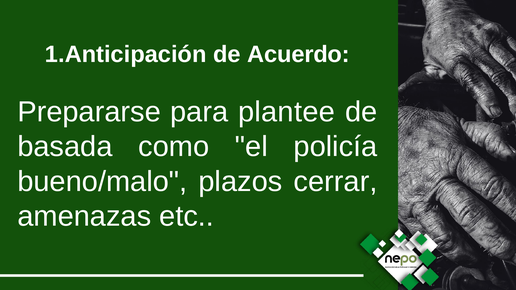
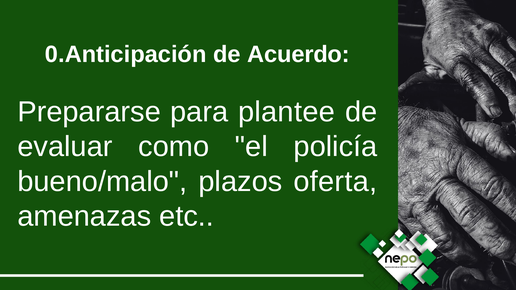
1.Anticipación: 1.Anticipación -> 0.Anticipación (126, 54)
basada: basada -> evaluar (65, 147)
cerrar: cerrar -> oferta (335, 182)
